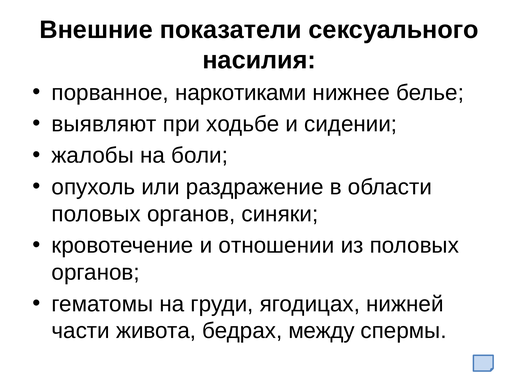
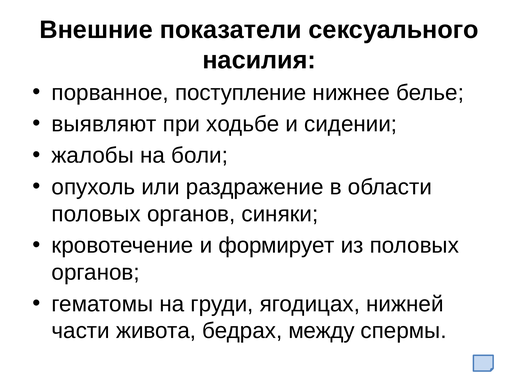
наркотиками: наркотиками -> поступление (241, 93)
отношении: отношении -> формирует (277, 245)
